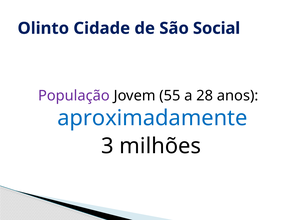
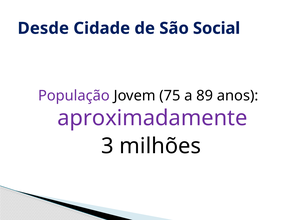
Olinto: Olinto -> Desde (43, 28)
55: 55 -> 75 (170, 95)
28: 28 -> 89 (205, 95)
aproximadamente colour: blue -> purple (152, 118)
